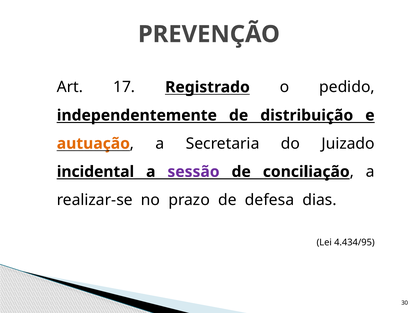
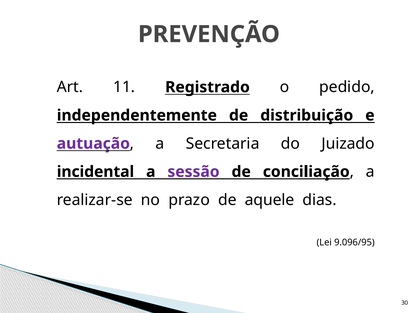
17: 17 -> 11 (124, 87)
autuação colour: orange -> purple (93, 144)
defesa: defesa -> aquele (270, 200)
4.434/95: 4.434/95 -> 9.096/95 (354, 243)
